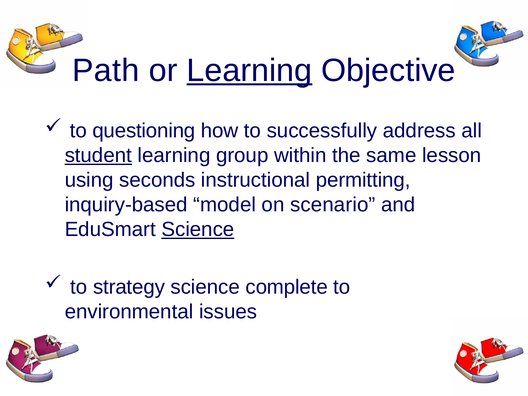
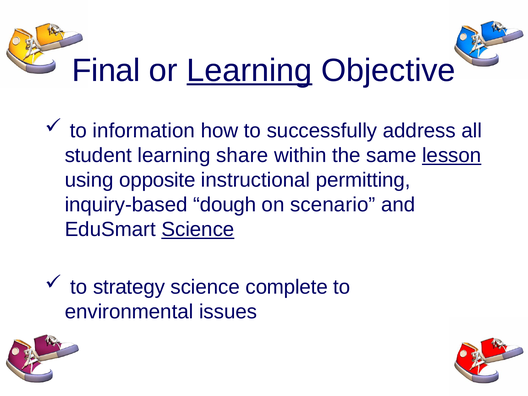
Path: Path -> Final (106, 70)
questioning: questioning -> information (144, 131)
student underline: present -> none (98, 155)
group: group -> share (242, 155)
lesson underline: none -> present (452, 155)
seconds: seconds -> opposite (157, 180)
model: model -> dough (225, 205)
